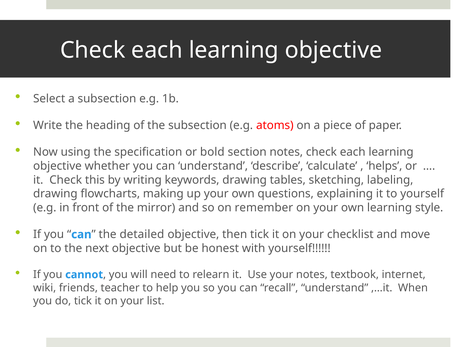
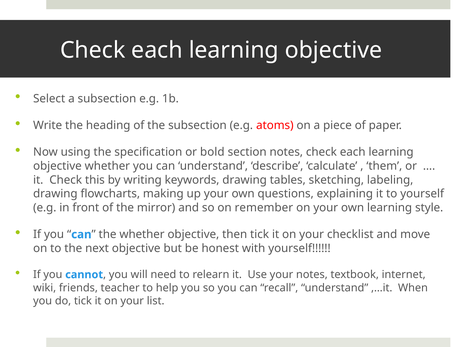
helps: helps -> them (384, 166)
the detailed: detailed -> whether (142, 234)
